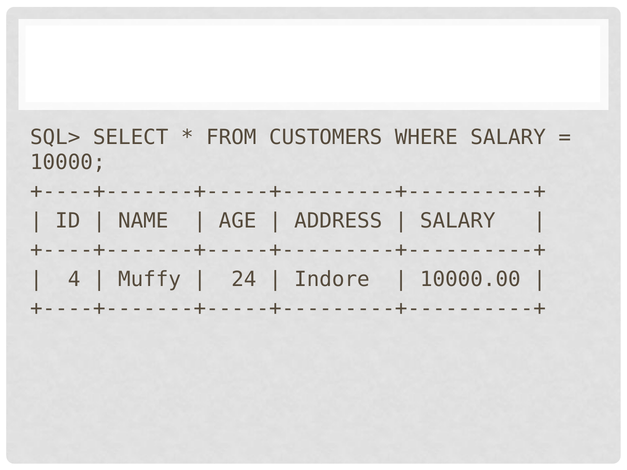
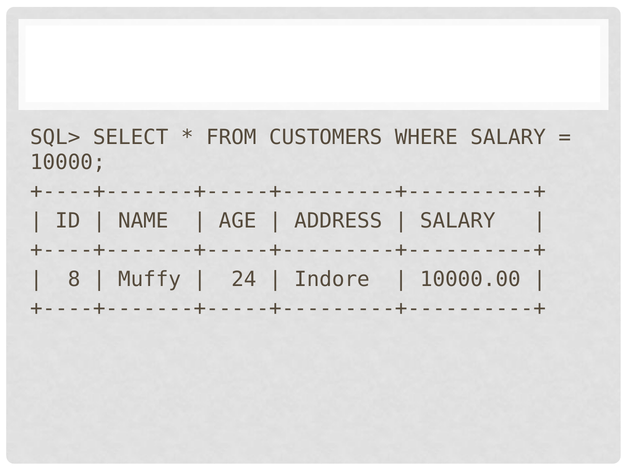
4: 4 -> 8 (74, 279)
